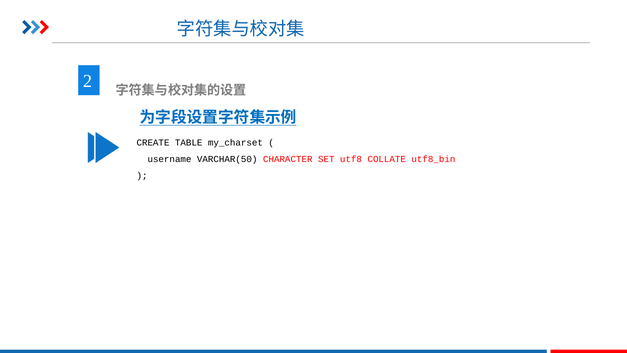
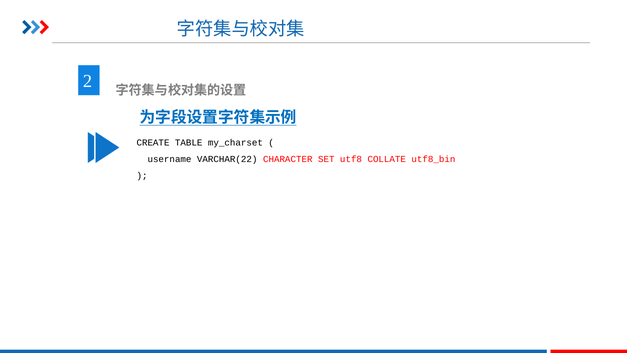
VARCHAR(50: VARCHAR(50 -> VARCHAR(22 (227, 159)
